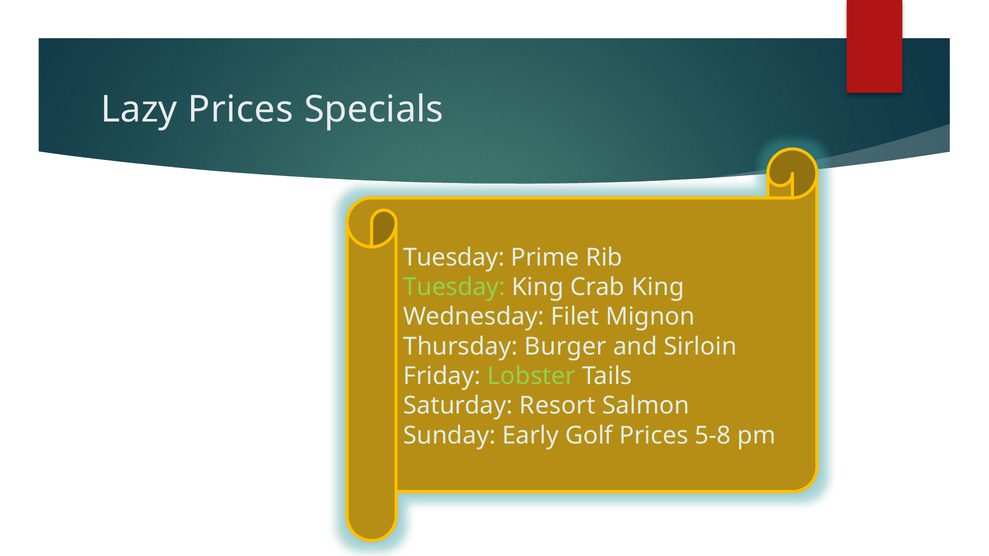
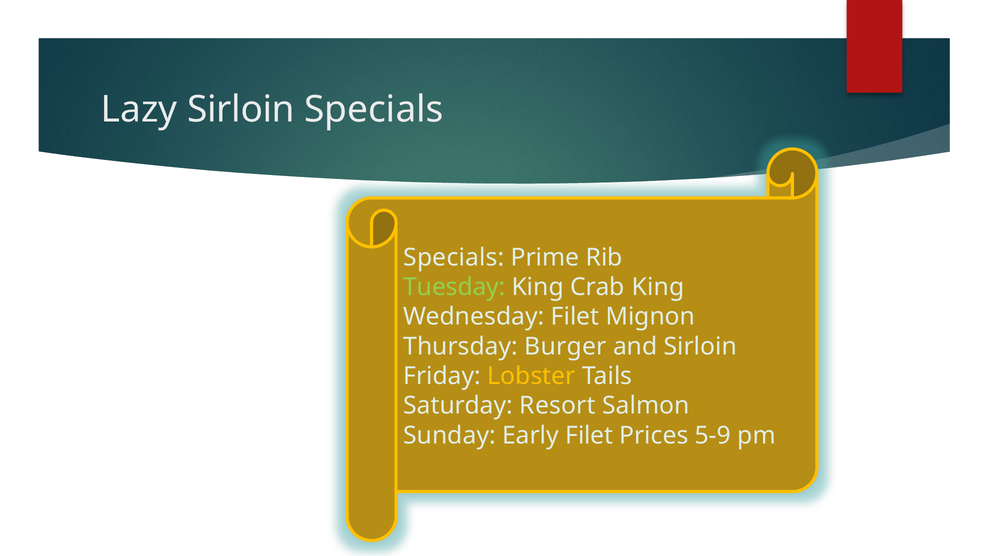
Lazy Prices: Prices -> Sirloin (241, 110)
Tuesday: Tuesday -> Specials (454, 258)
Lobster colour: light green -> yellow (532, 376)
Early Golf: Golf -> Filet (589, 436)
5-8: 5-8 -> 5-9 (713, 436)
